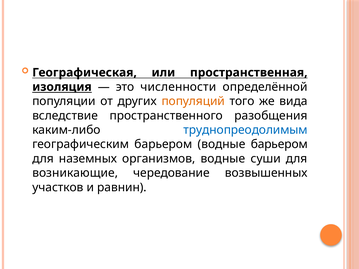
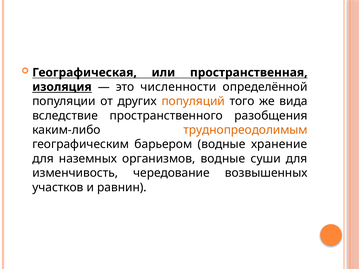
труднопреодолимым colour: blue -> orange (246, 130)
водные барьером: барьером -> хранение (279, 144)
возникающие: возникающие -> изменчивость (75, 173)
